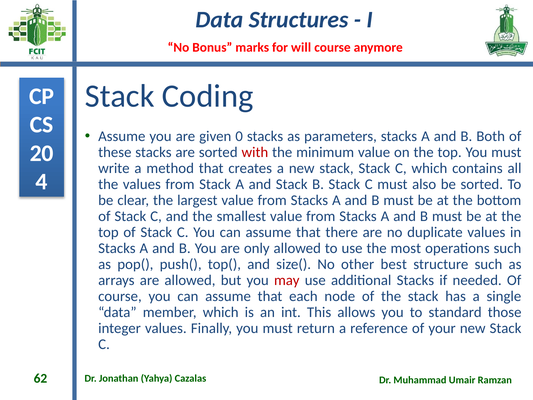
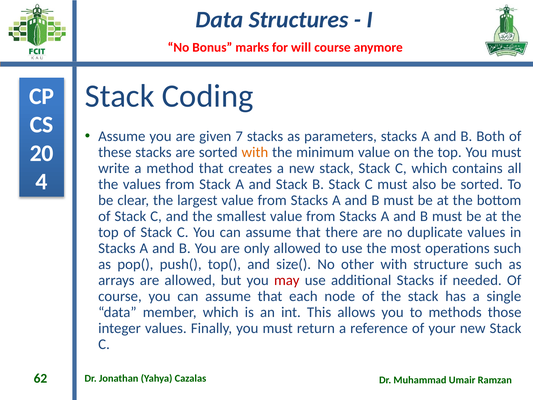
0: 0 -> 7 (239, 136)
with colour: red -> orange (255, 152)
other best: best -> with (394, 264)
standard: standard -> methods (455, 312)
